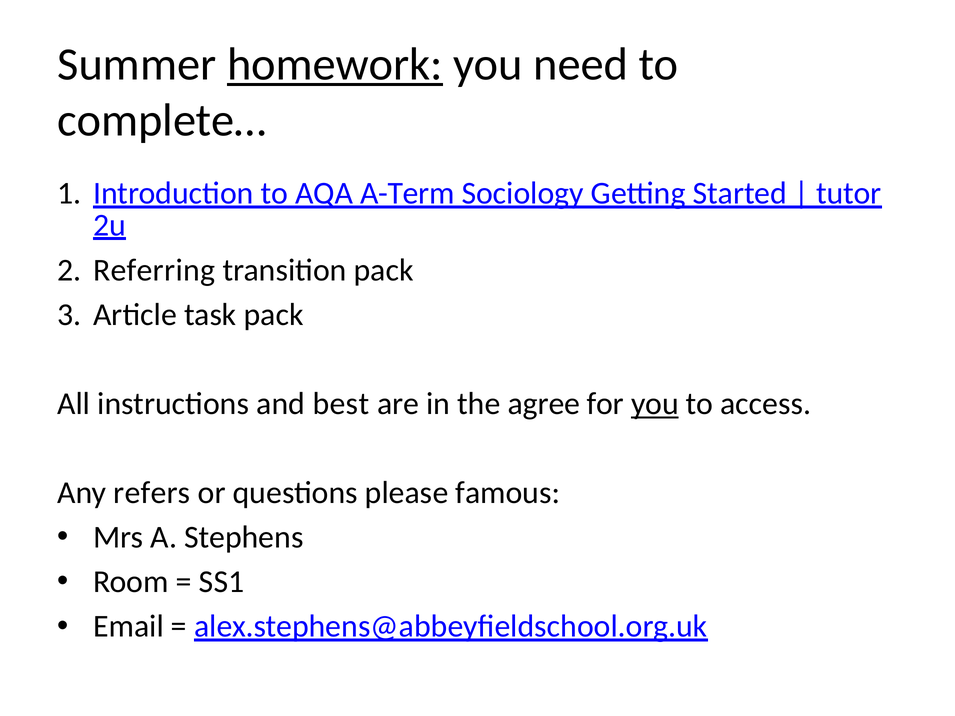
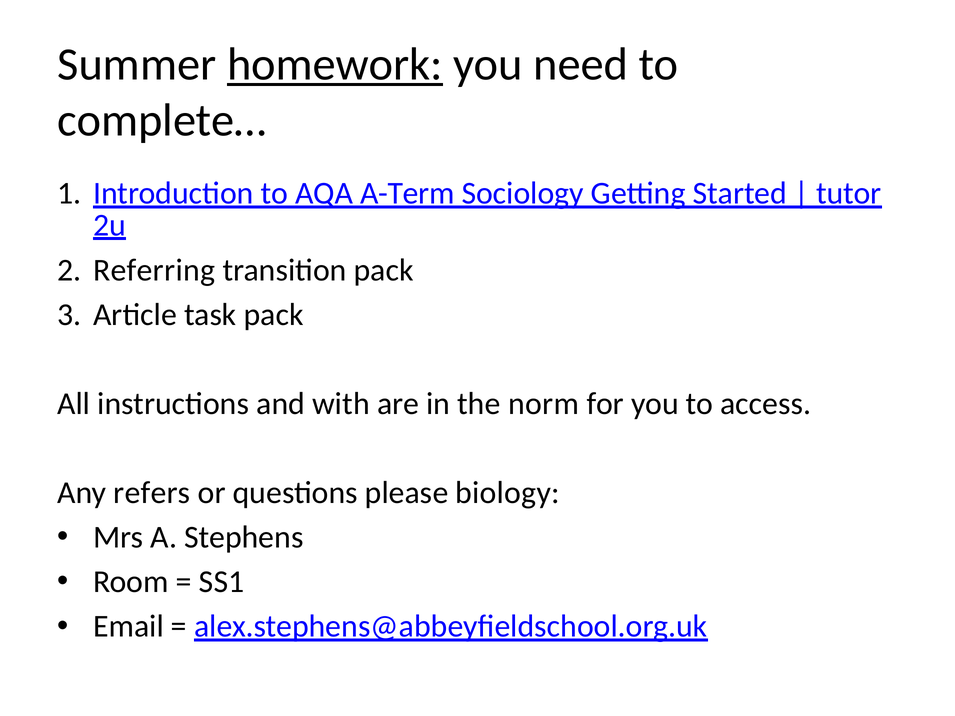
best: best -> with (341, 404)
agree: agree -> norm (544, 404)
you underline: present -> none (655, 404)
famous: famous -> biology (508, 493)
